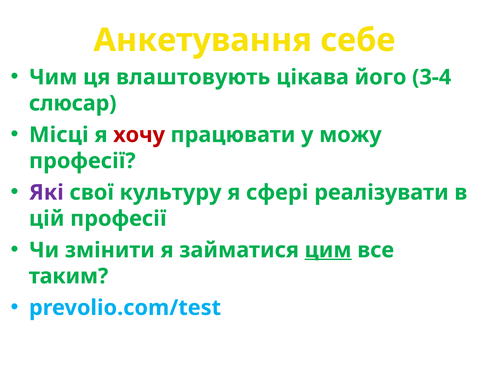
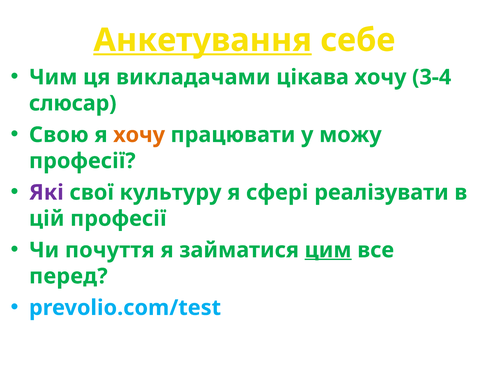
Анкетування underline: none -> present (203, 40)
влаштовують: влаштовують -> викладачами (193, 77)
цікава його: його -> хочу (381, 77)
Місці: Місці -> Свою (59, 135)
хочу colour: red -> orange (139, 135)
змінити: змінити -> почуття (110, 250)
таким: таким -> перед (68, 276)
